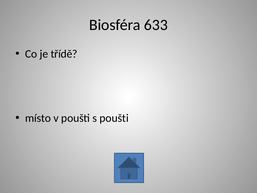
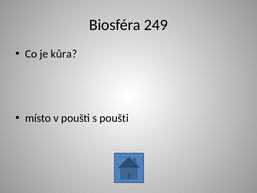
633: 633 -> 249 (156, 25)
třídě: třídě -> kůra (64, 54)
